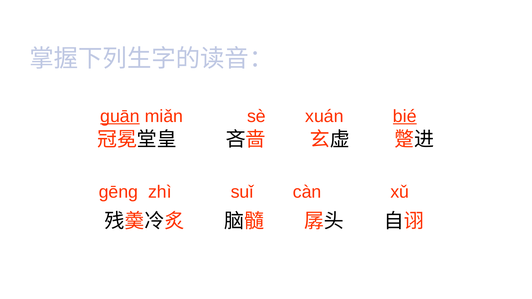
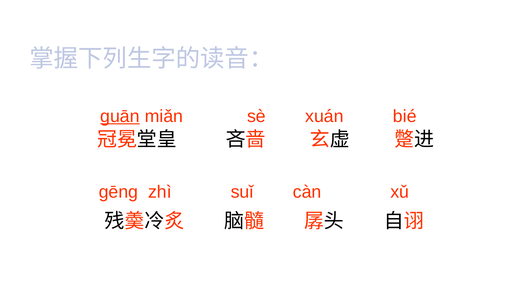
bié underline: present -> none (405, 116)
